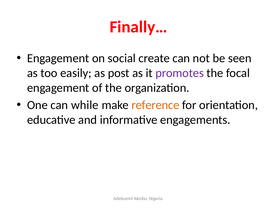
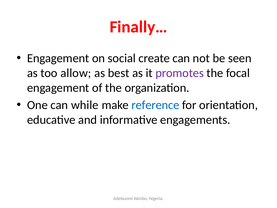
easily: easily -> allow (76, 73)
post: post -> best (119, 73)
reference colour: orange -> blue (155, 105)
